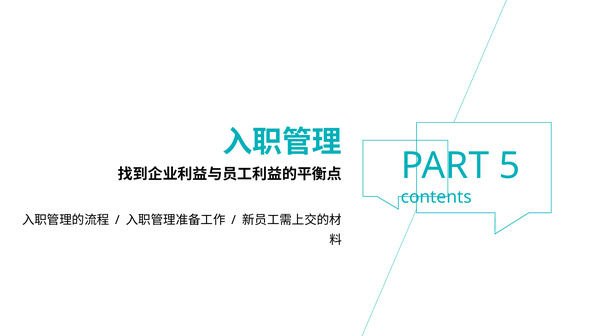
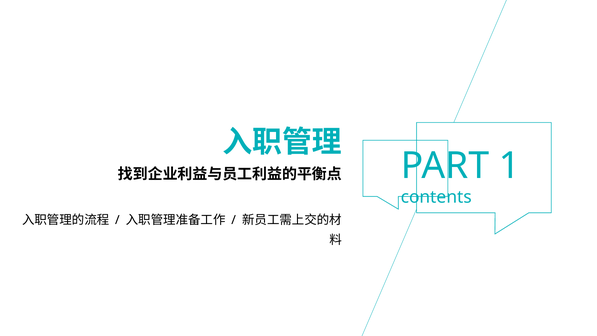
5: 5 -> 1 (510, 166)
